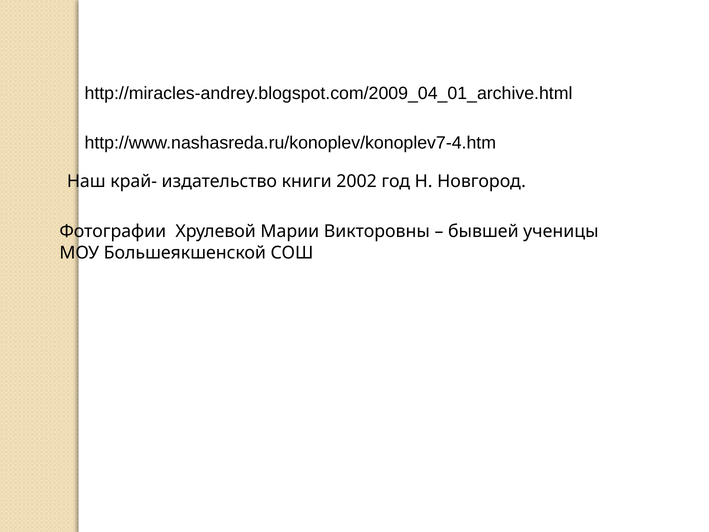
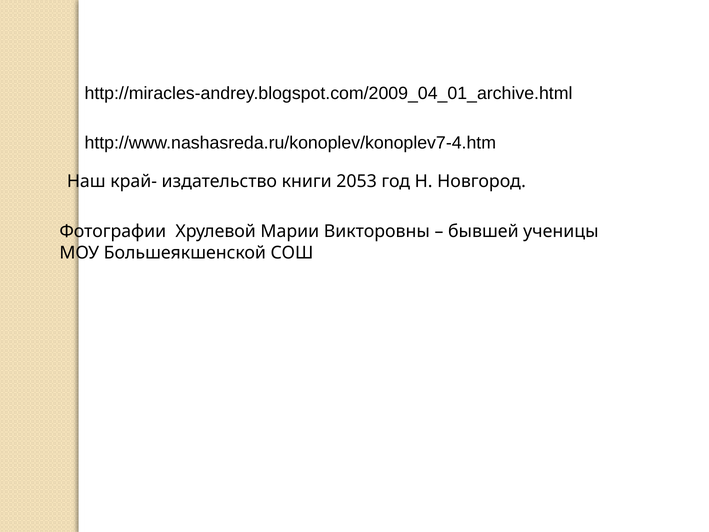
2002: 2002 -> 2053 (357, 182)
